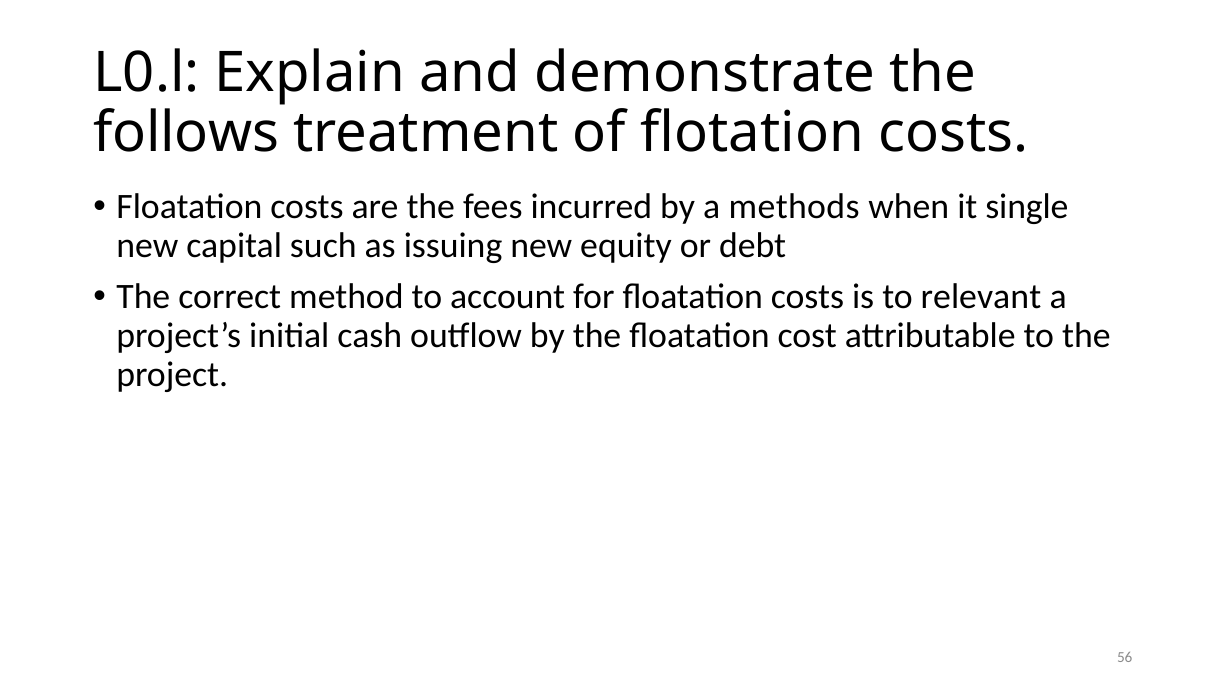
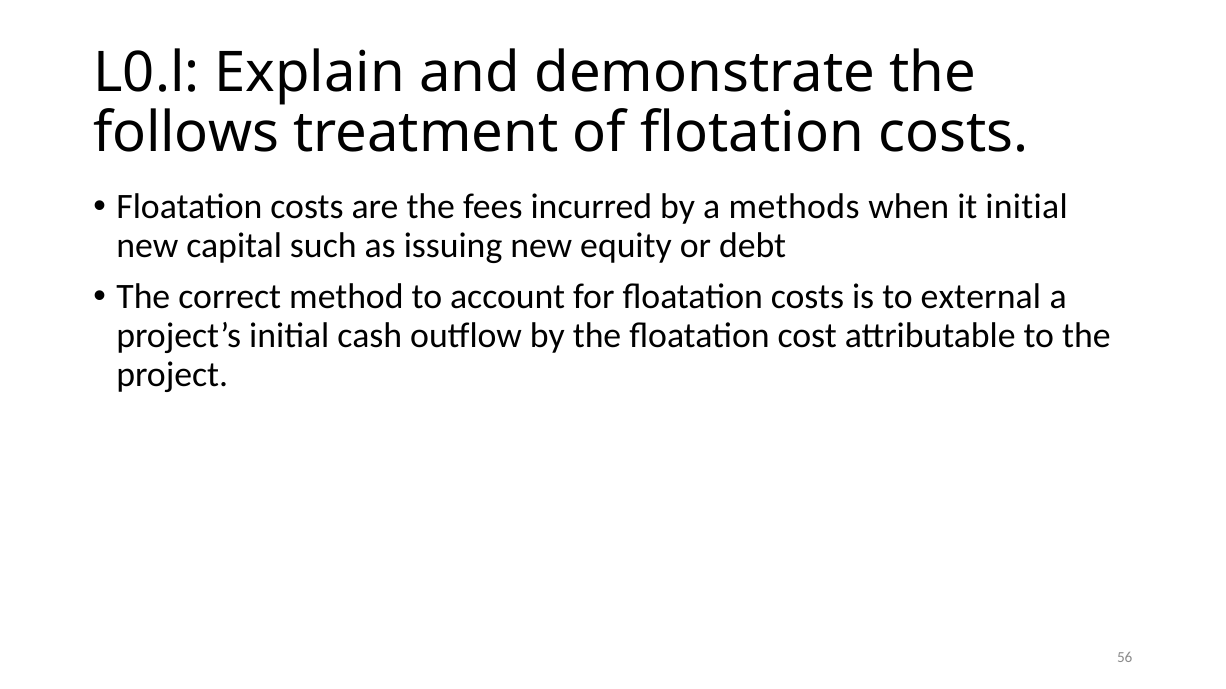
it single: single -> initial (1027, 207)
relevant: relevant -> external (981, 297)
